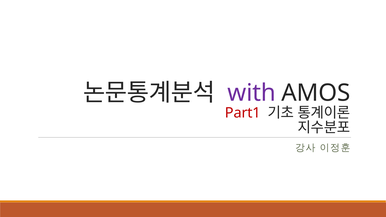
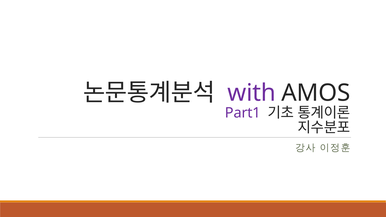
Part1 colour: red -> purple (243, 113)
